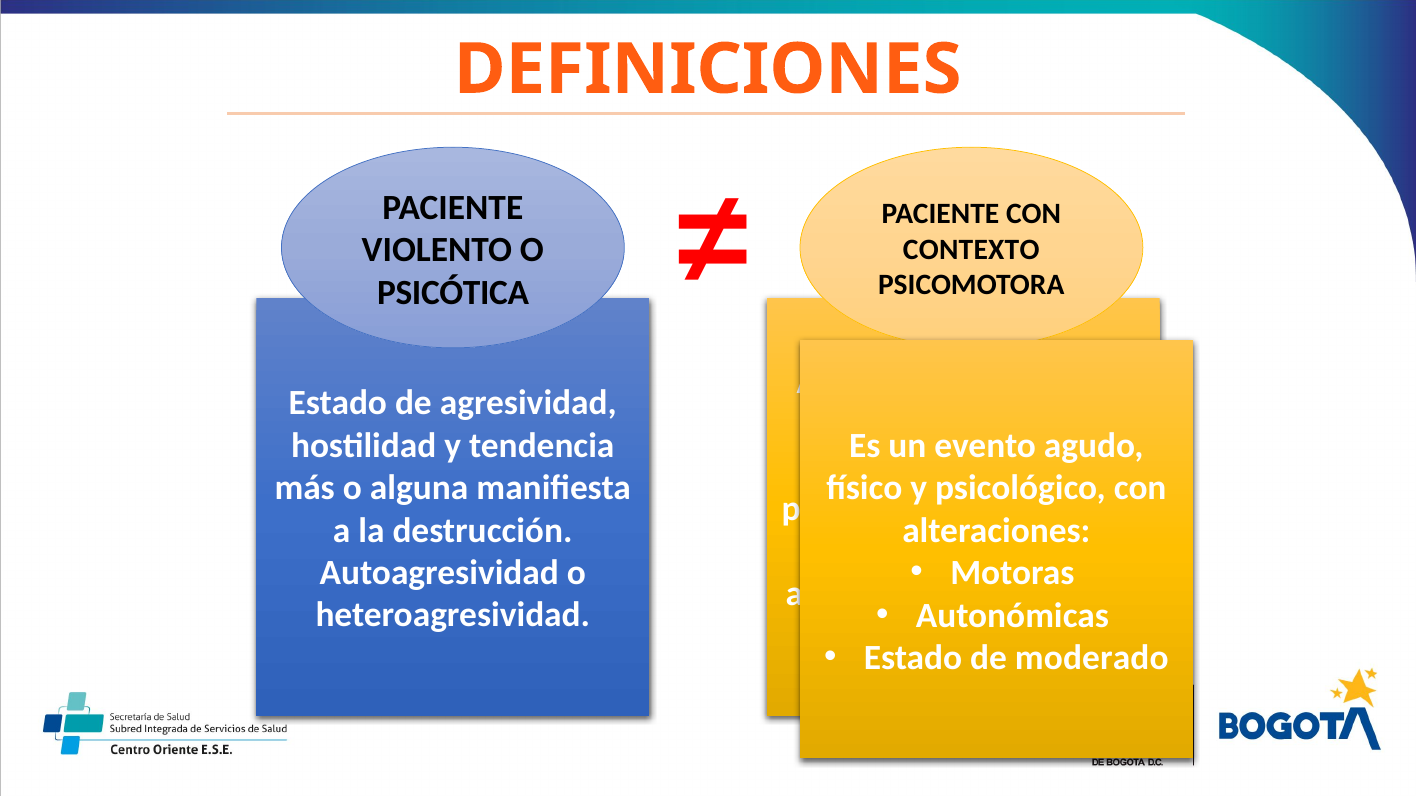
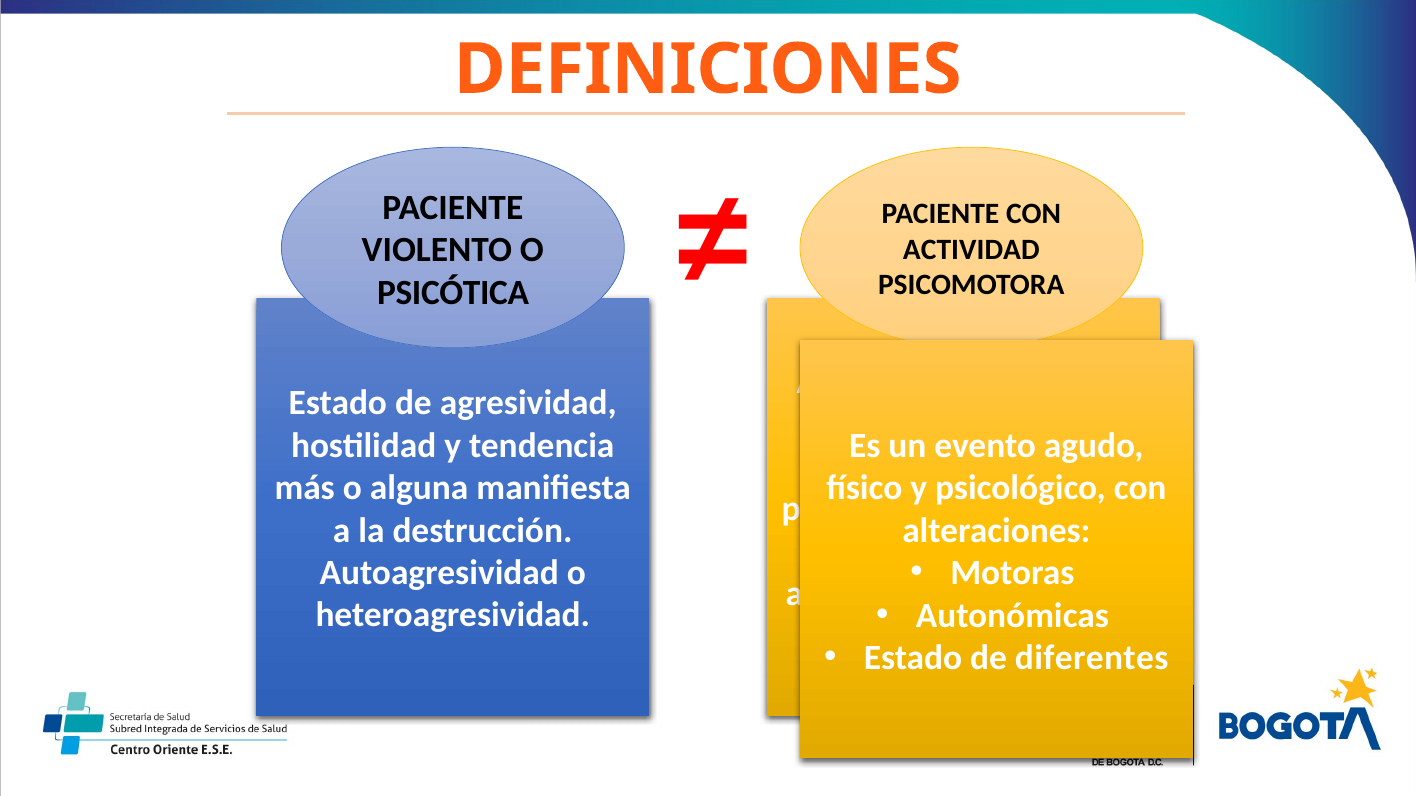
CONTEXTO: CONTEXTO -> ACTIVIDAD (971, 250)
moderado: moderado -> diferentes (1092, 658)
